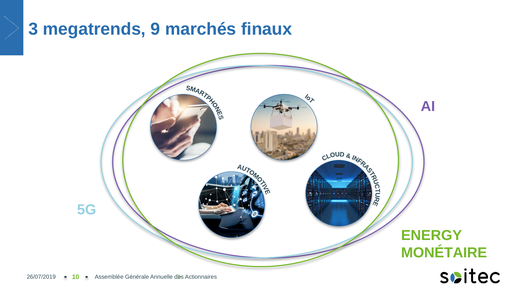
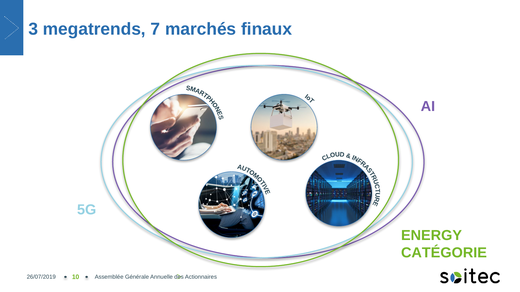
9: 9 -> 7 (155, 29)
MONÉTAIRE: MONÉTAIRE -> CATÉGORIE (444, 253)
